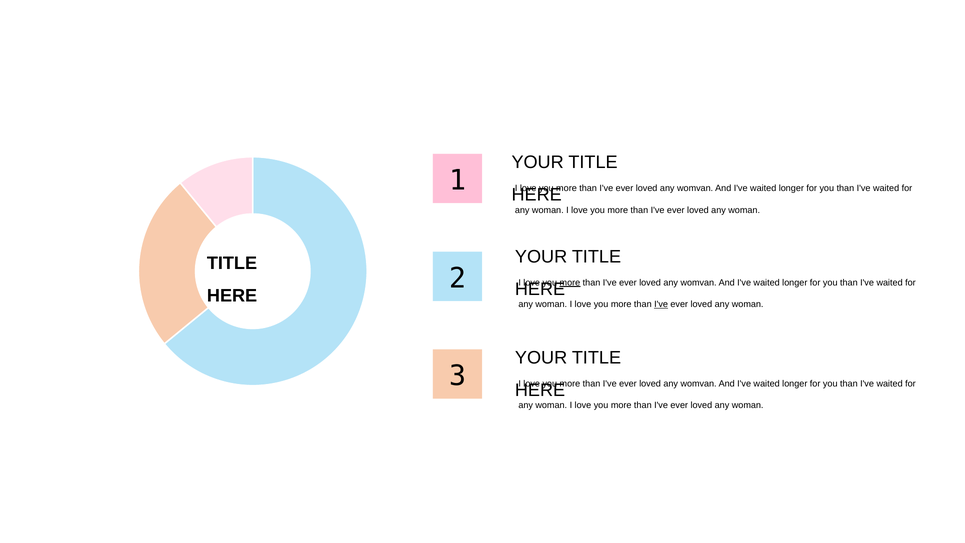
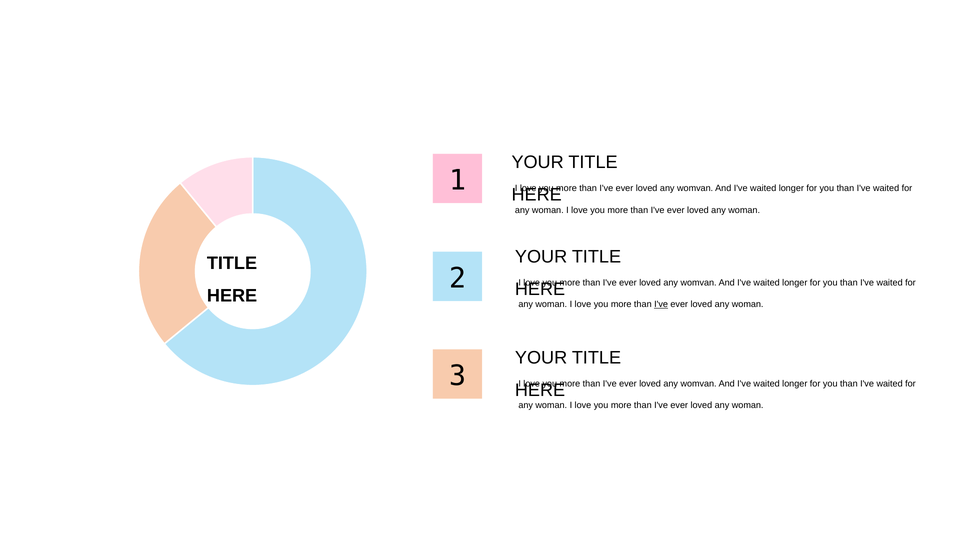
more underline: present -> none (570, 282)
